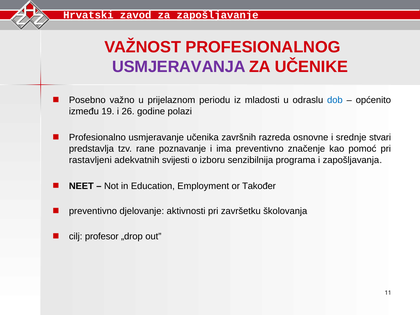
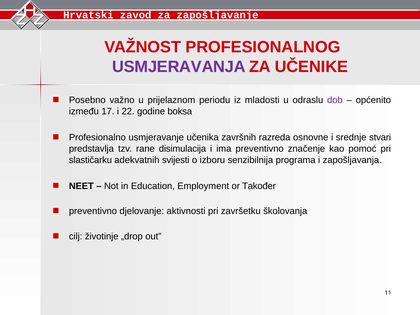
dob colour: blue -> purple (335, 100)
19: 19 -> 17 (108, 111)
26: 26 -> 22 (128, 111)
polazi: polazi -> boksa (180, 111)
poznavanje: poznavanje -> disimulacija (182, 149)
rastavljeni: rastavljeni -> slastičarku (90, 160)
profesor: profesor -> životinje (102, 236)
